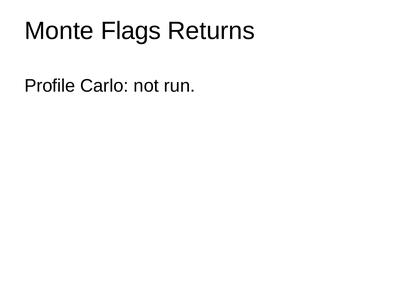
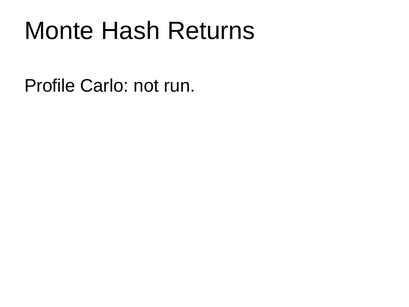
Flags: Flags -> Hash (131, 31)
